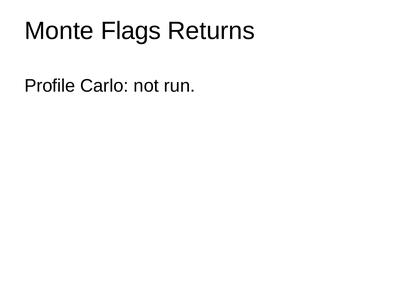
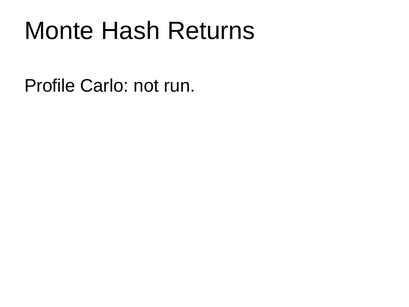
Flags: Flags -> Hash (131, 31)
